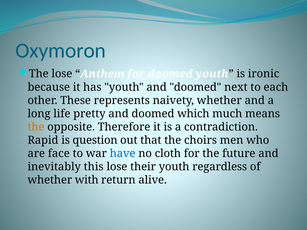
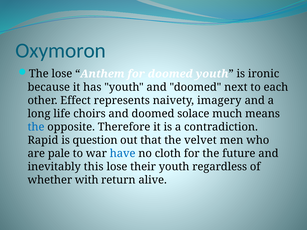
These: These -> Effect (76, 101)
naivety whether: whether -> imagery (219, 101)
pretty: pretty -> choirs (89, 114)
which: which -> solace (193, 114)
the colour: orange -> blue (36, 127)
choirs: choirs -> velvet (200, 140)
face: face -> pale (59, 154)
